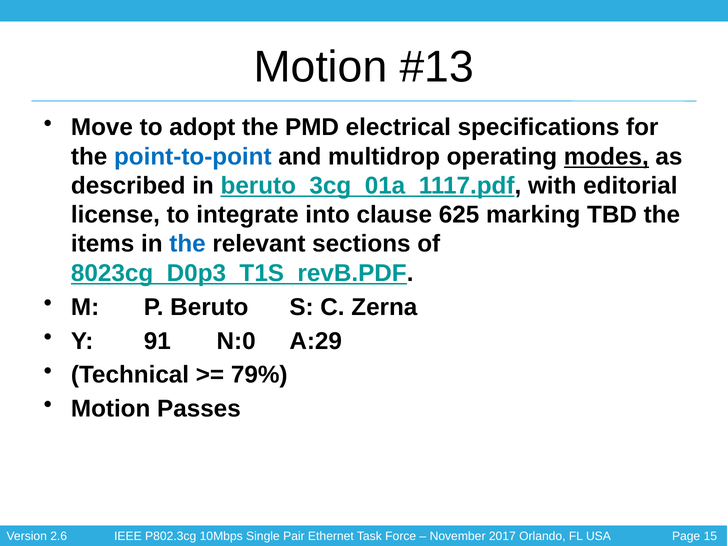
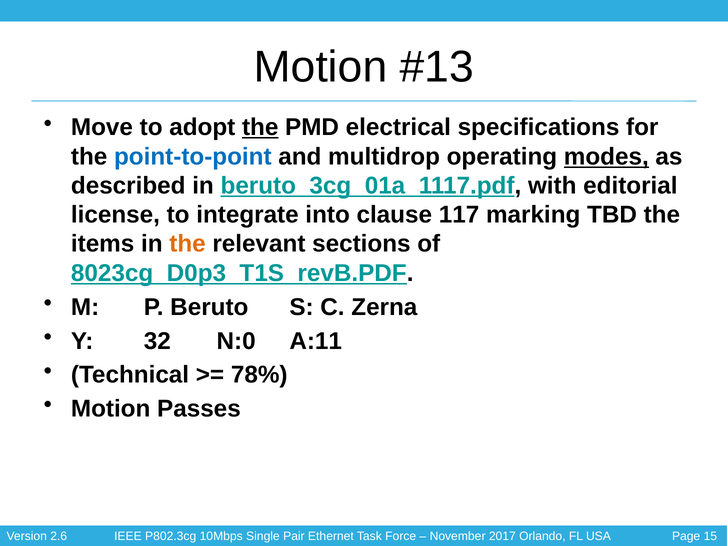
the underline: none -> present (260, 127)
625: 625 -> 117 (459, 215)
the colour: blue -> orange (188, 244)
91: 91 -> 32 (157, 341)
A:29: A:29 -> A:11 (316, 341)
79%: 79% -> 78% (259, 375)
